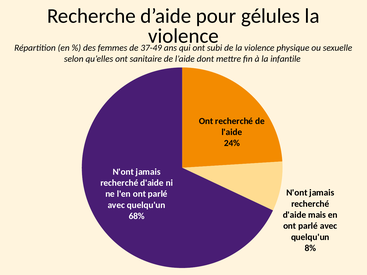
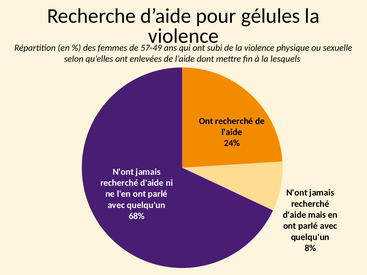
37-49: 37-49 -> 57-49 (151, 48)
sanitaire: sanitaire -> enlevées (146, 59)
infantile: infantile -> lesquels (285, 59)
